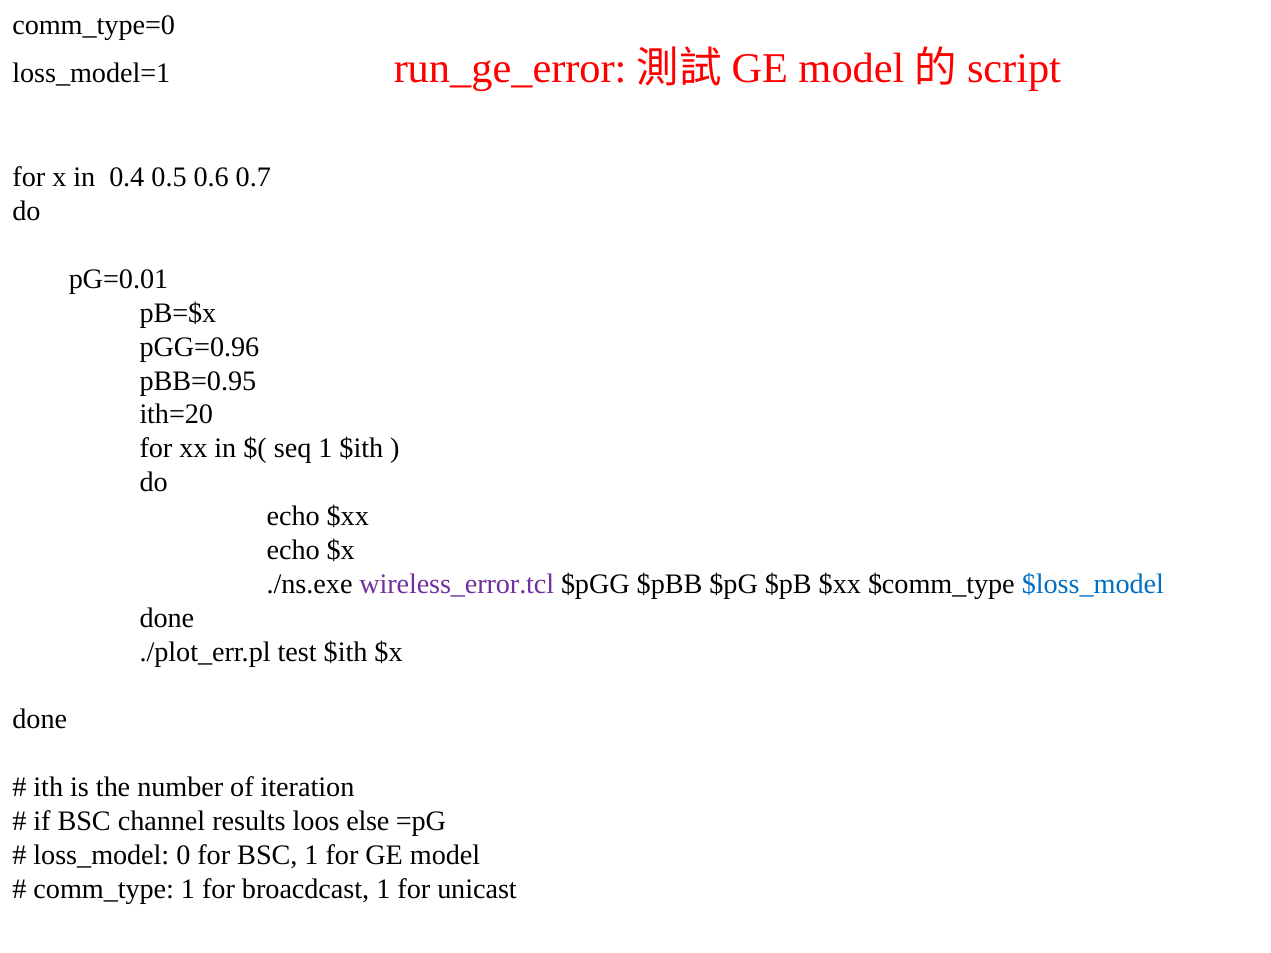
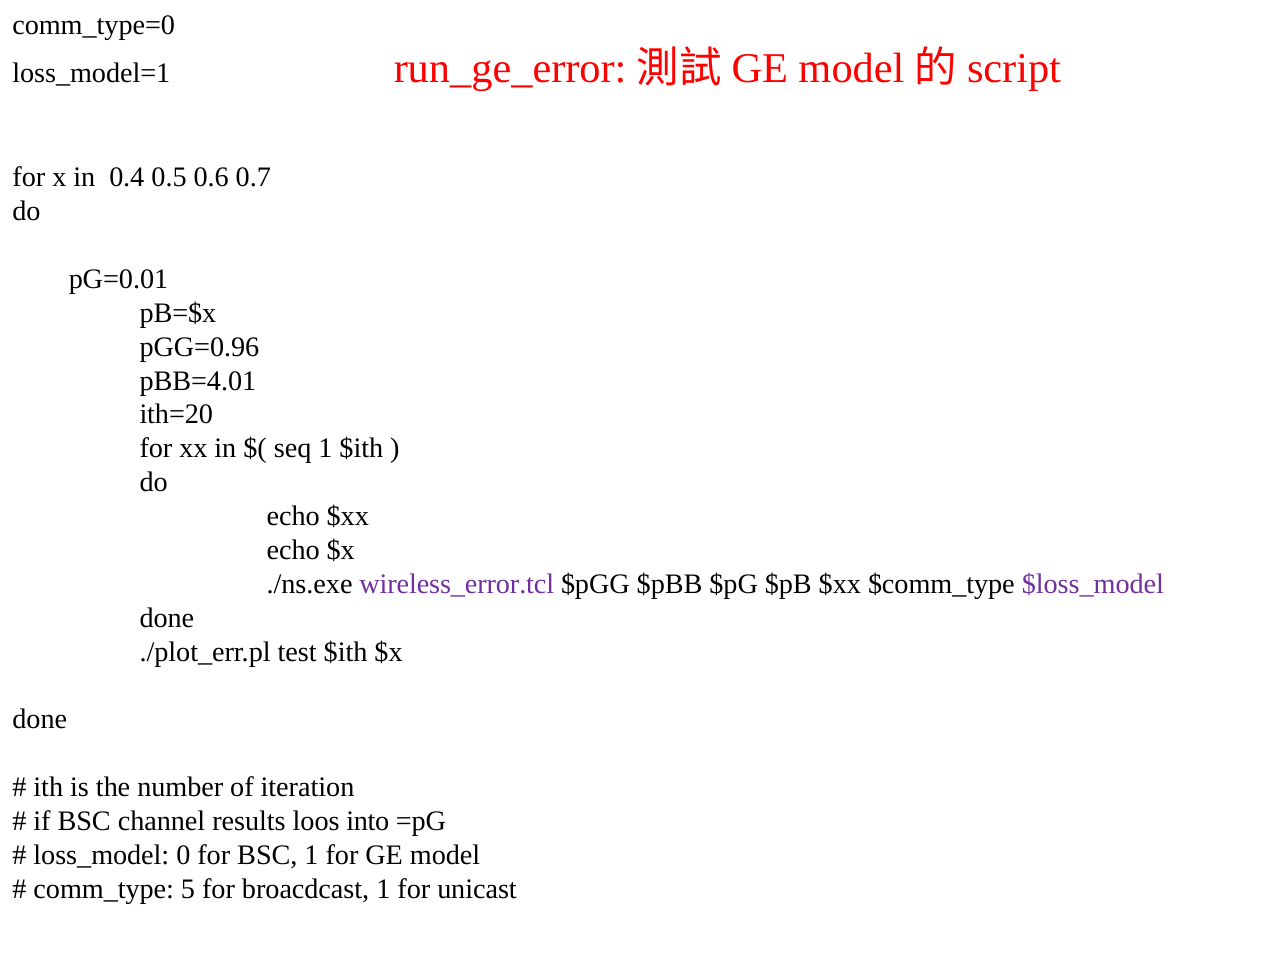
pBB=0.95: pBB=0.95 -> pBB=4.01 (198, 381)
$loss_model colour: blue -> purple (1093, 584)
else: else -> into (368, 821)
comm_type 1: 1 -> 5 (188, 889)
